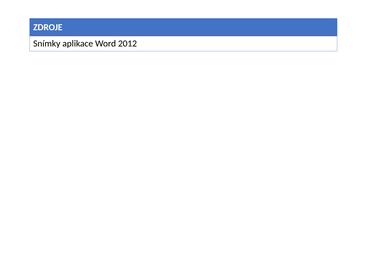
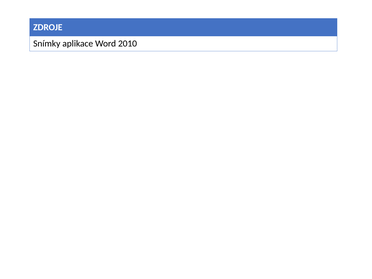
2012: 2012 -> 2010 (127, 44)
